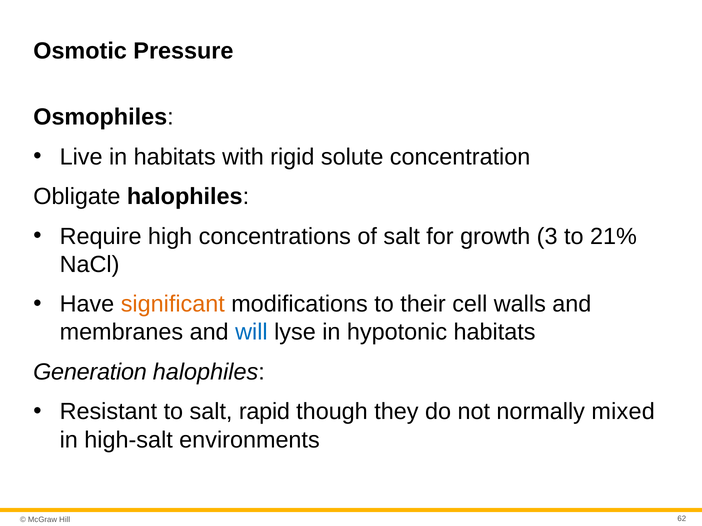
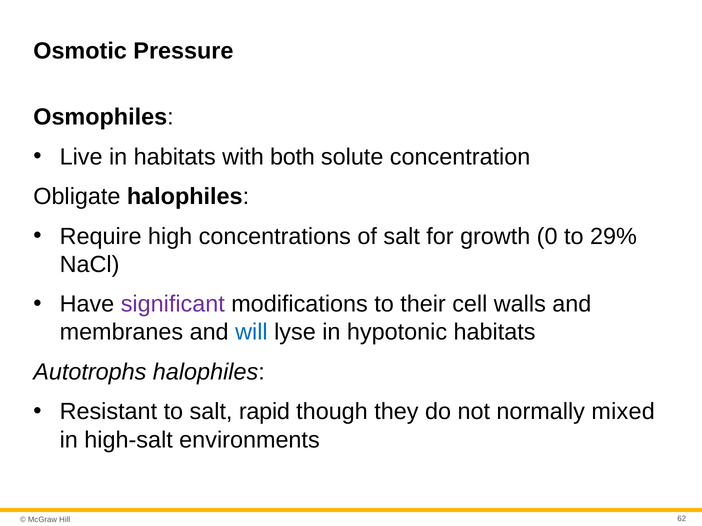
rigid: rigid -> both (292, 157)
3: 3 -> 0 (547, 237)
21%: 21% -> 29% (613, 237)
significant colour: orange -> purple (173, 304)
Generation: Generation -> Autotrophs (90, 372)
